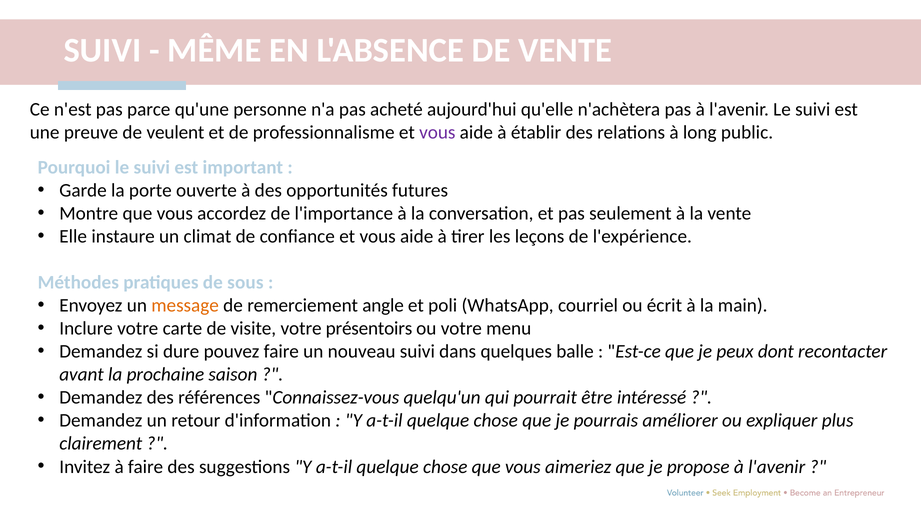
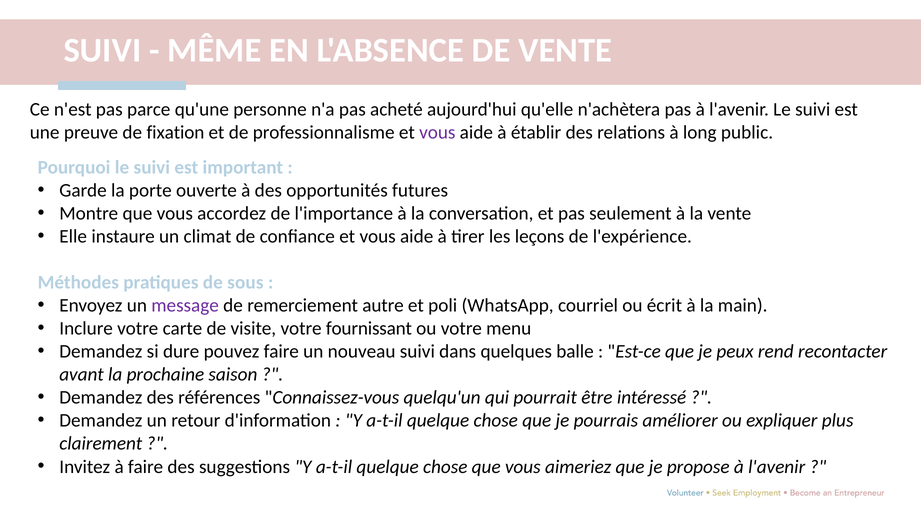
veulent: veulent -> fixation (175, 132)
message colour: orange -> purple (185, 306)
angle: angle -> autre (383, 306)
présentoirs: présentoirs -> fournissant (369, 329)
dont: dont -> rend (776, 352)
